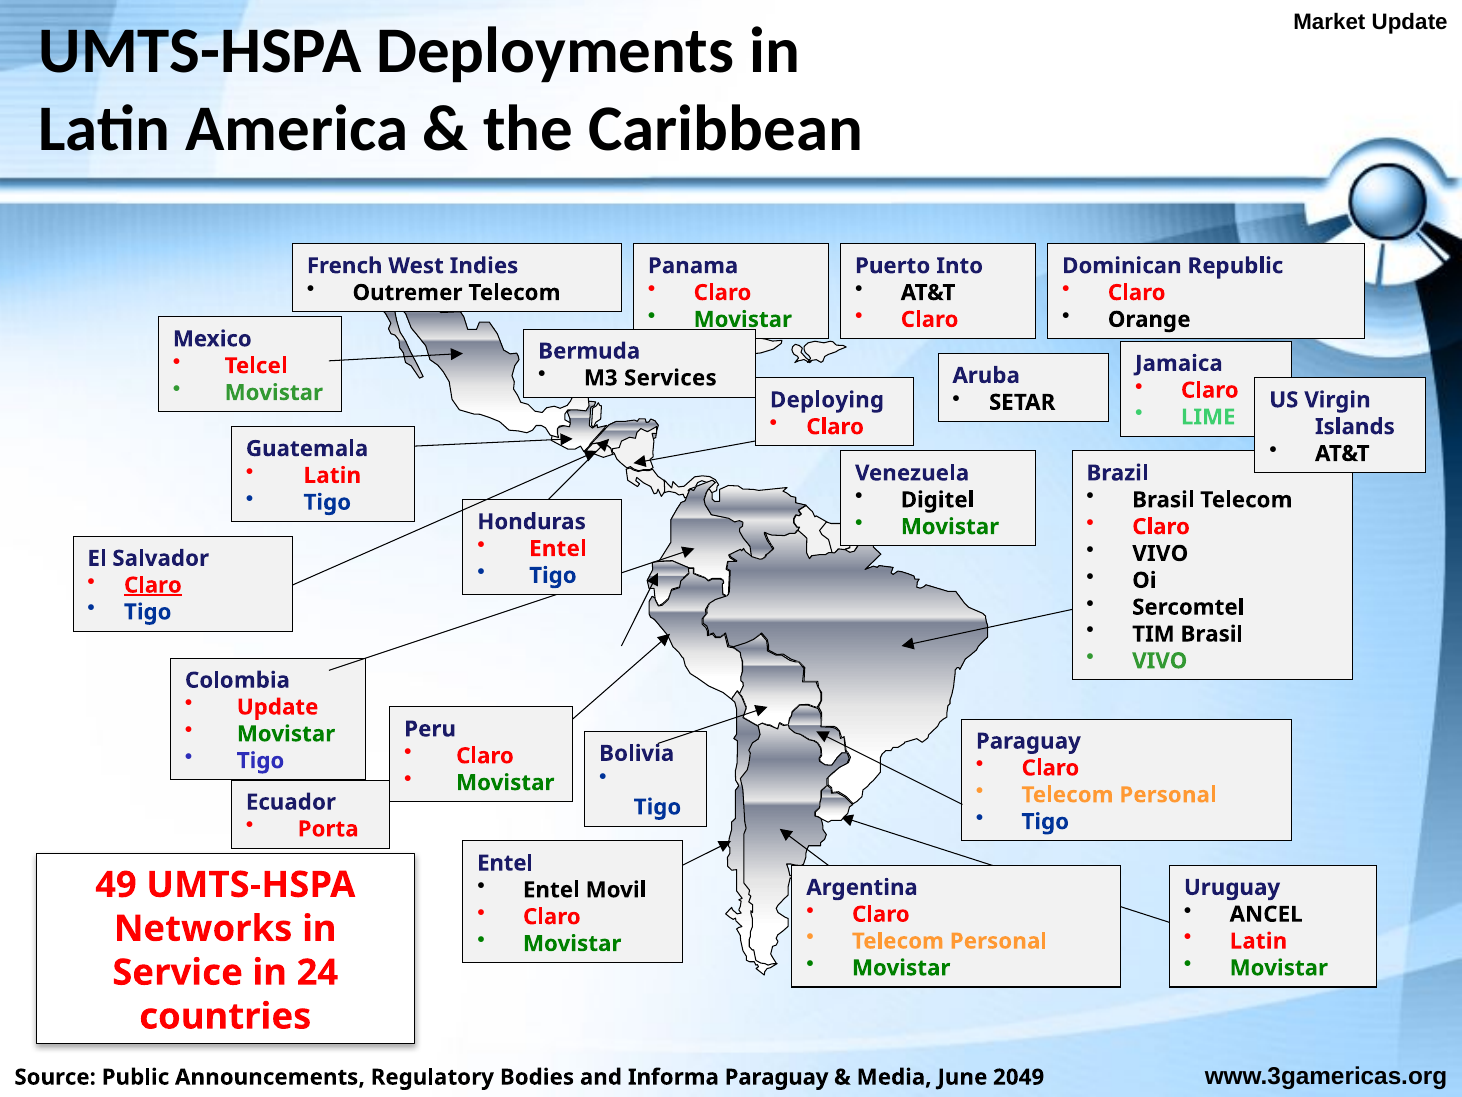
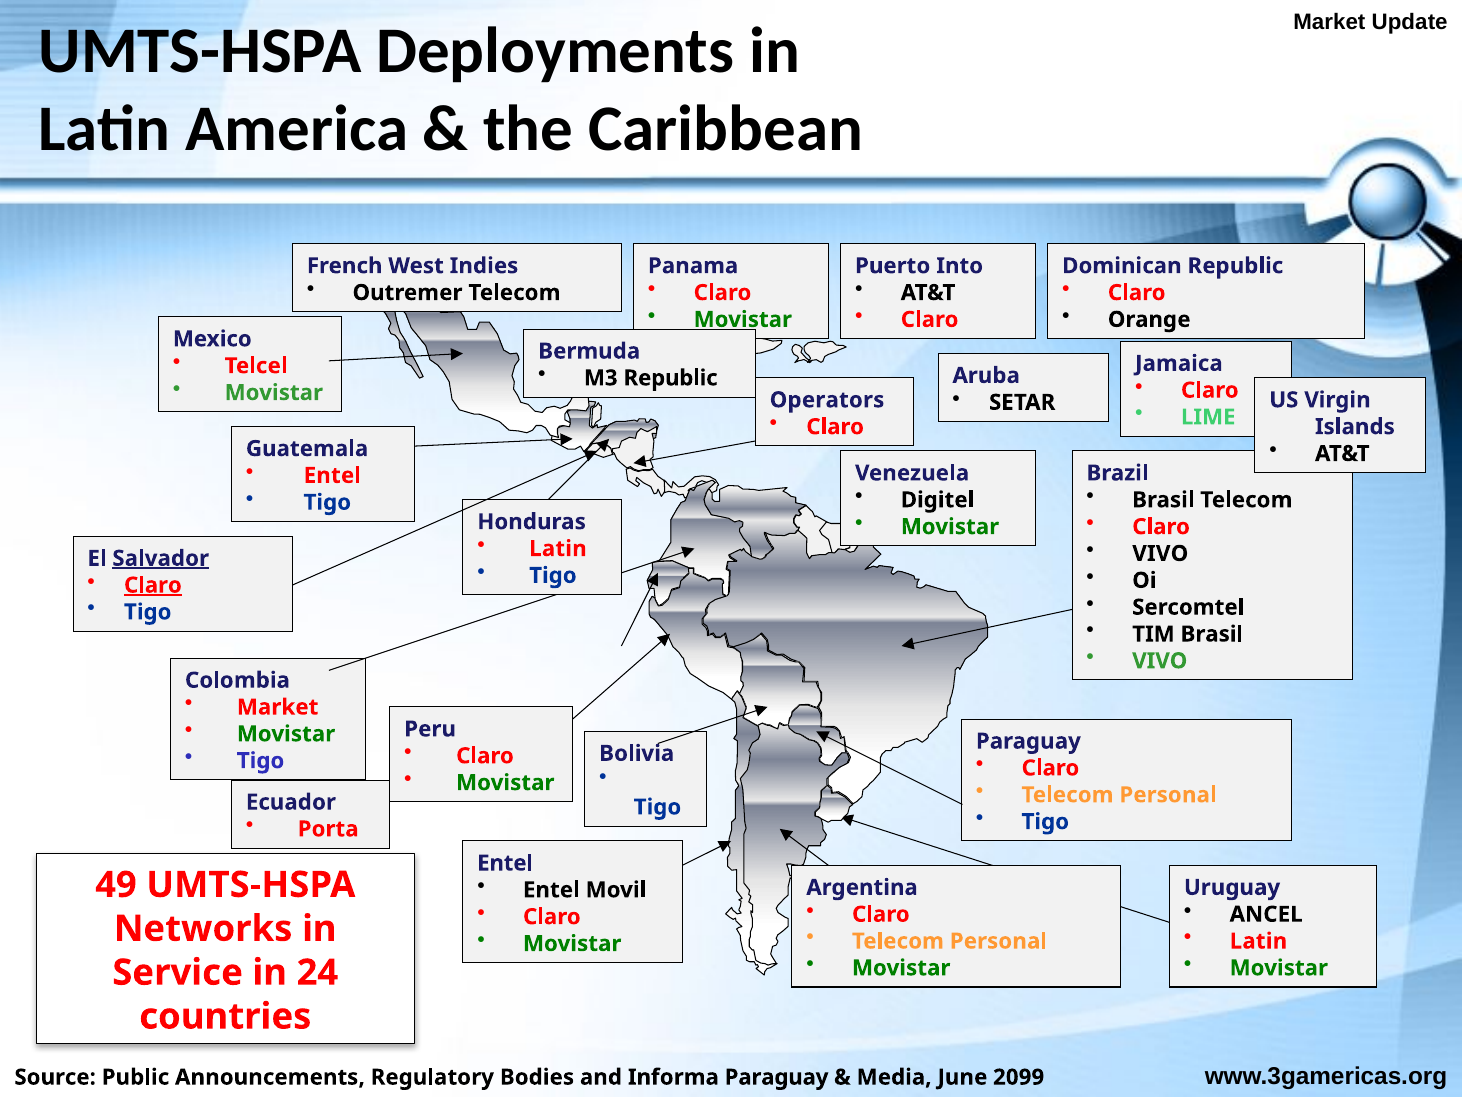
M3 Services: Services -> Republic (671, 378)
Deploying: Deploying -> Operators (827, 400)
Latin: Latin -> Entel (332, 475)
Entel: Entel -> Latin (558, 548)
Salvador underline: none -> present (161, 558)
Update: Update -> Market (278, 707)
2049: 2049 -> 2099 (1019, 1077)
